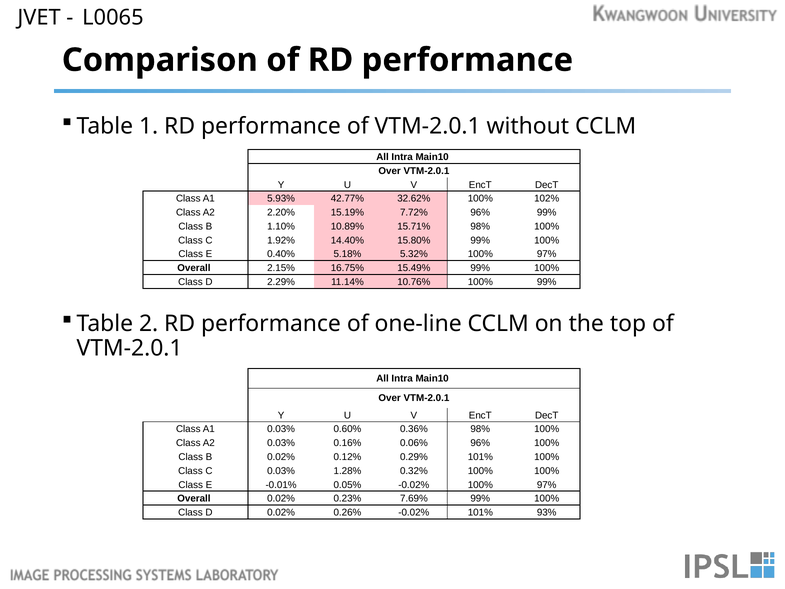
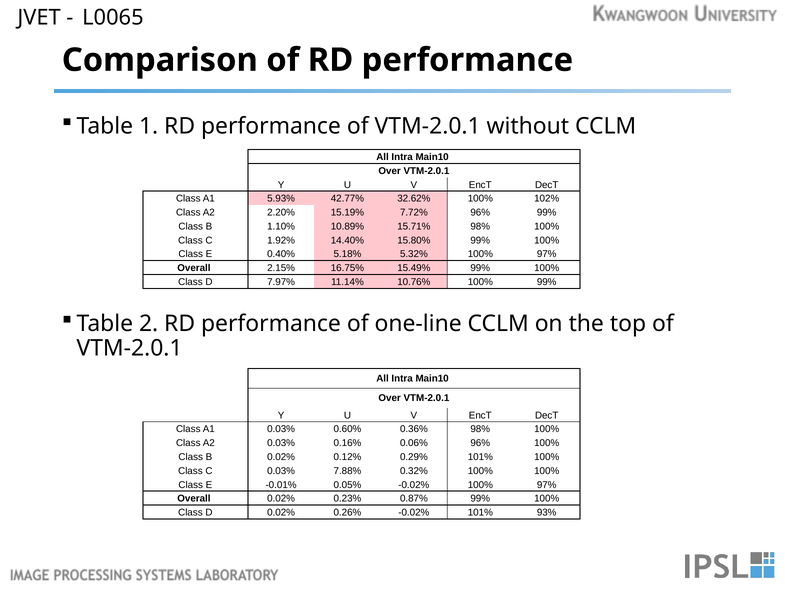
2.29%: 2.29% -> 7.97% (281, 282)
1.28%: 1.28% -> 7.88% (347, 471)
7.69%: 7.69% -> 0.87% (414, 498)
